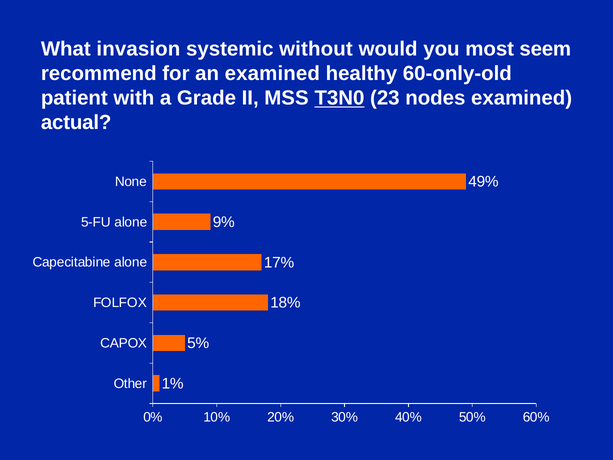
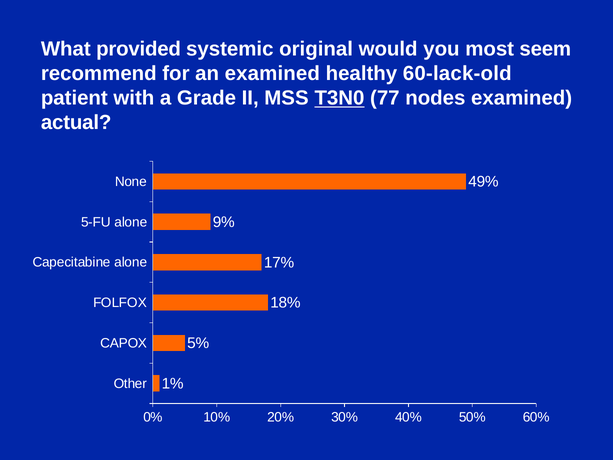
invasion: invasion -> provided (139, 49)
without: without -> original (316, 49)
60-only-old: 60-only-old -> 60-lack-old (457, 73)
23: 23 -> 77 (385, 98)
